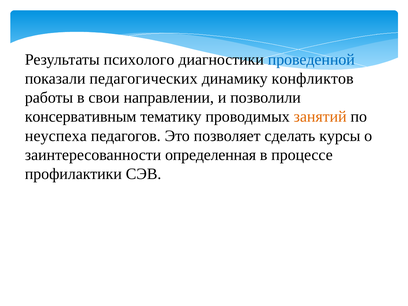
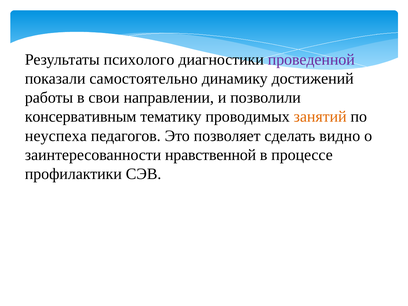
проведенной colour: blue -> purple (311, 60)
педагогических: педагогических -> самостоятельно (144, 79)
конфликтов: конфликтов -> достижений (313, 79)
курсы: курсы -> видно (340, 136)
определенная: определенная -> нравственной (211, 155)
